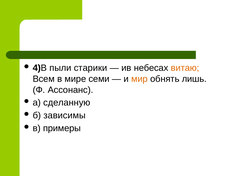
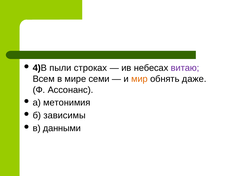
старики: старики -> строках (90, 68)
витаю colour: orange -> purple (185, 68)
лишь: лишь -> даже (194, 79)
сделанную: сделанную -> метонимия (67, 103)
примеры: примеры -> данными (62, 128)
